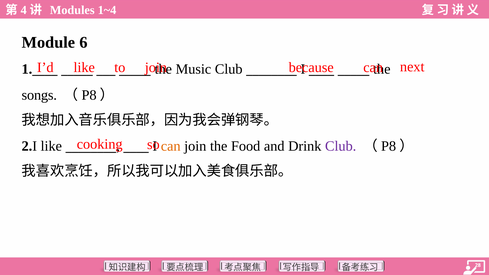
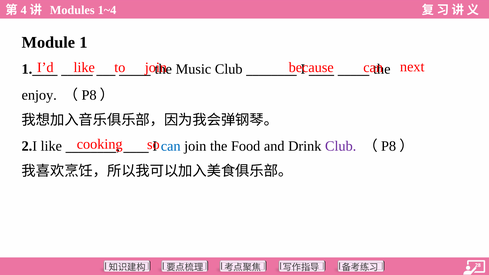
Module 6: 6 -> 1 (83, 43)
songs: songs -> enjoy (39, 95)
can colour: orange -> blue (171, 146)
